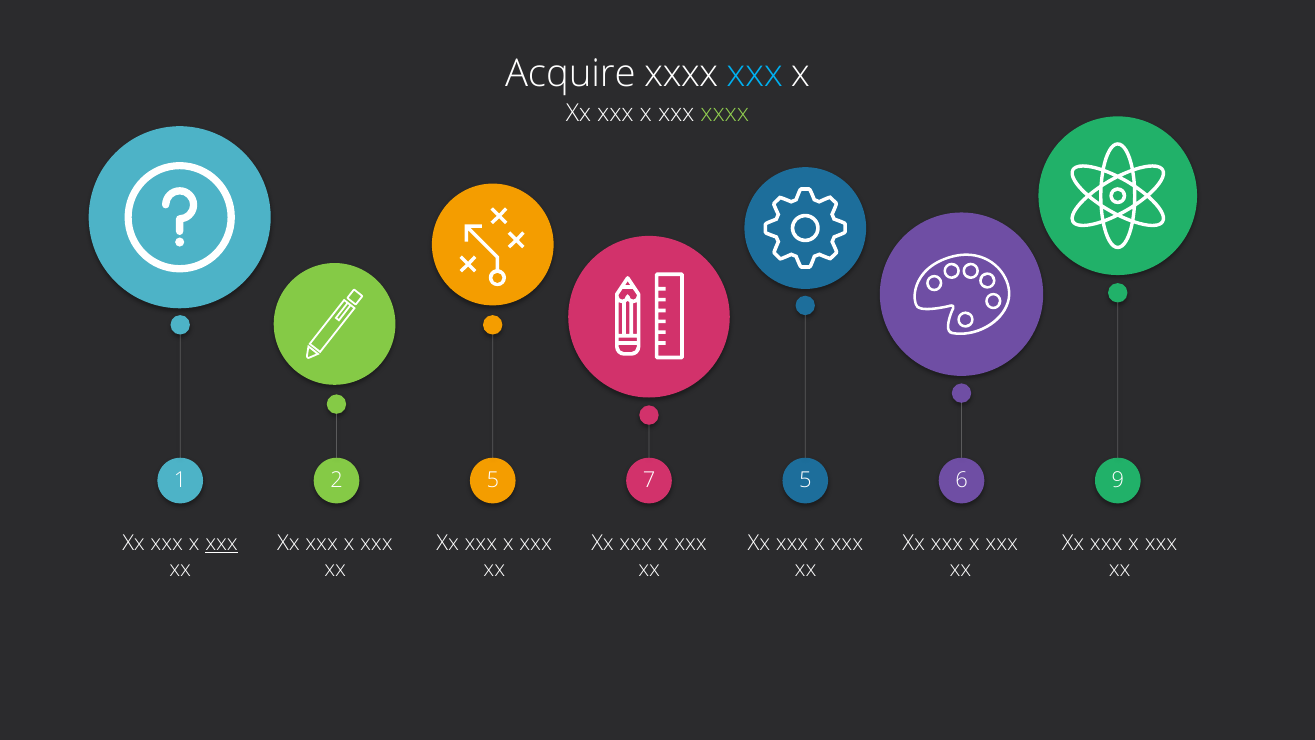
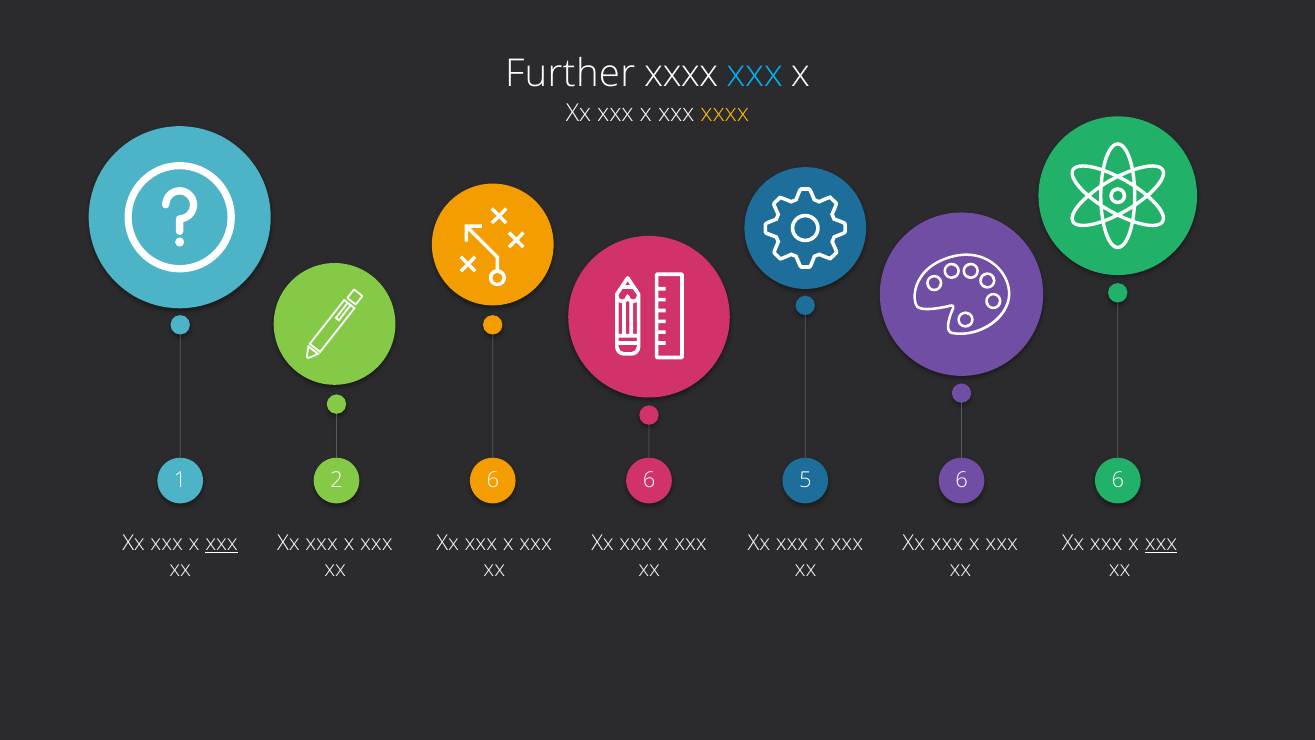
Acquire: Acquire -> Further (570, 74)
xxxx colour: light green -> yellow (725, 113)
2 5: 5 -> 6 (493, 480)
1 7: 7 -> 6 (649, 480)
6 9: 9 -> 6 (1118, 480)
xxx underline: none -> present (1161, 543)
